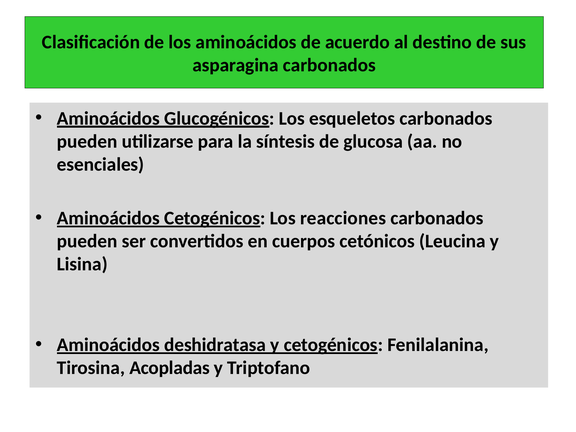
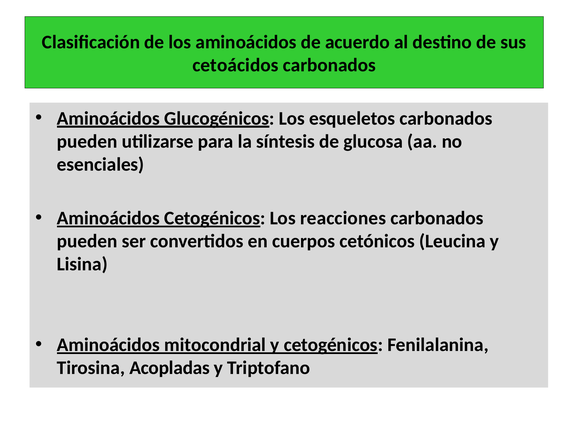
asparagina: asparagina -> cetoácidos (235, 65)
deshidratasa: deshidratasa -> mitocondrial (215, 345)
